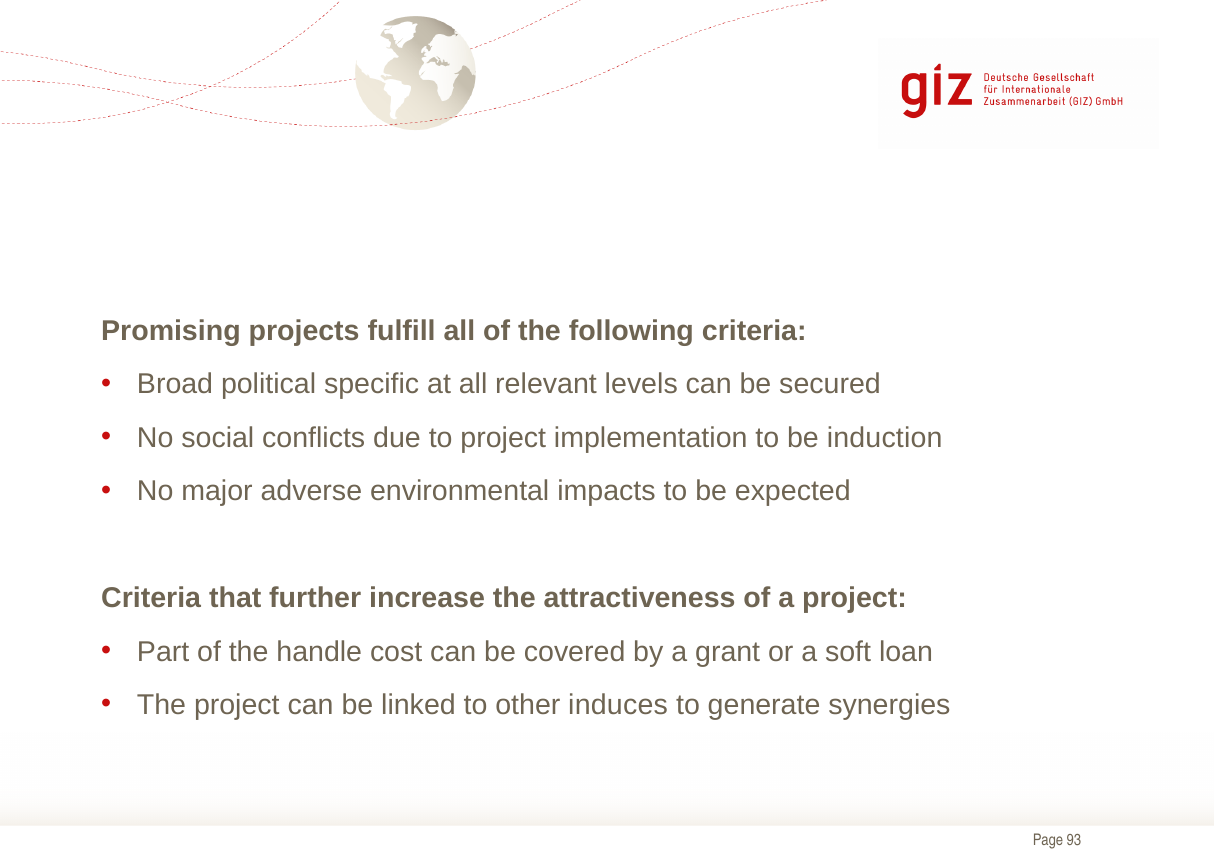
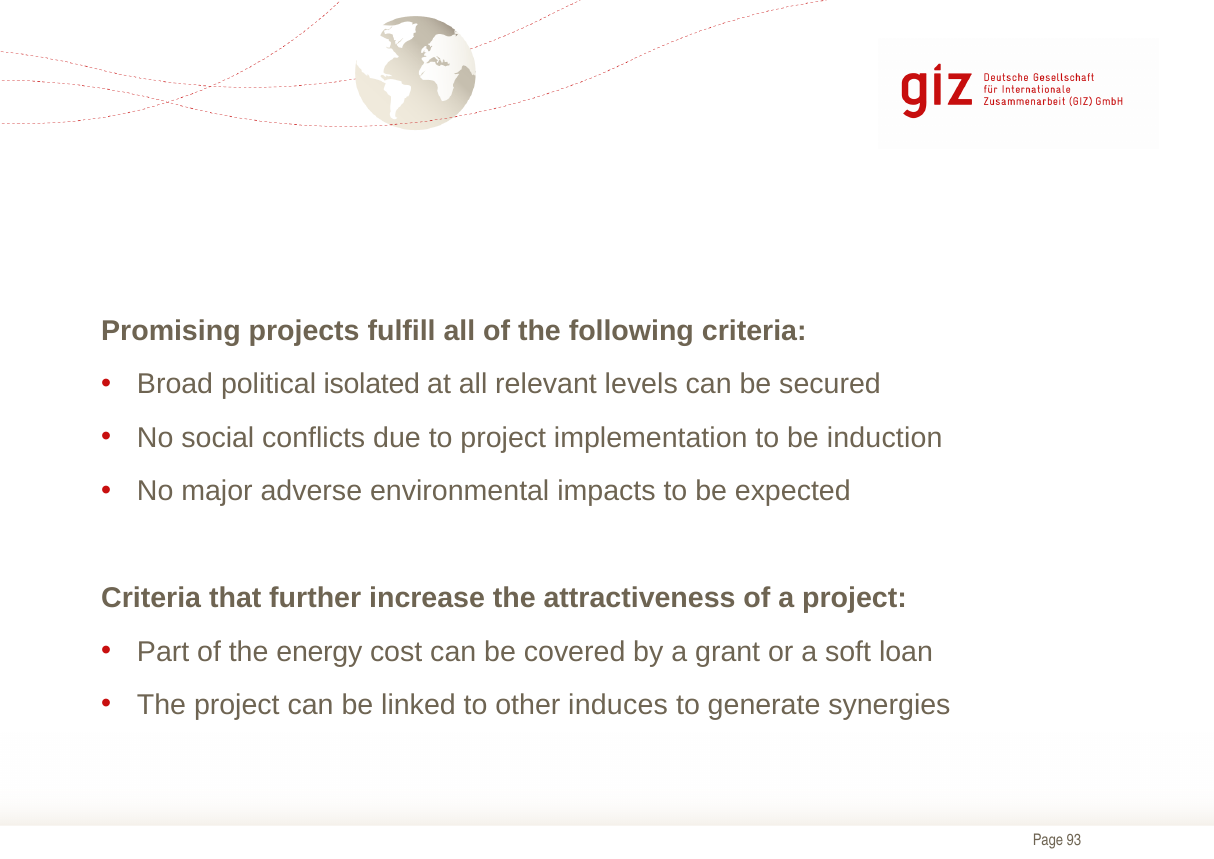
specific: specific -> isolated (372, 384)
handle: handle -> energy (319, 652)
